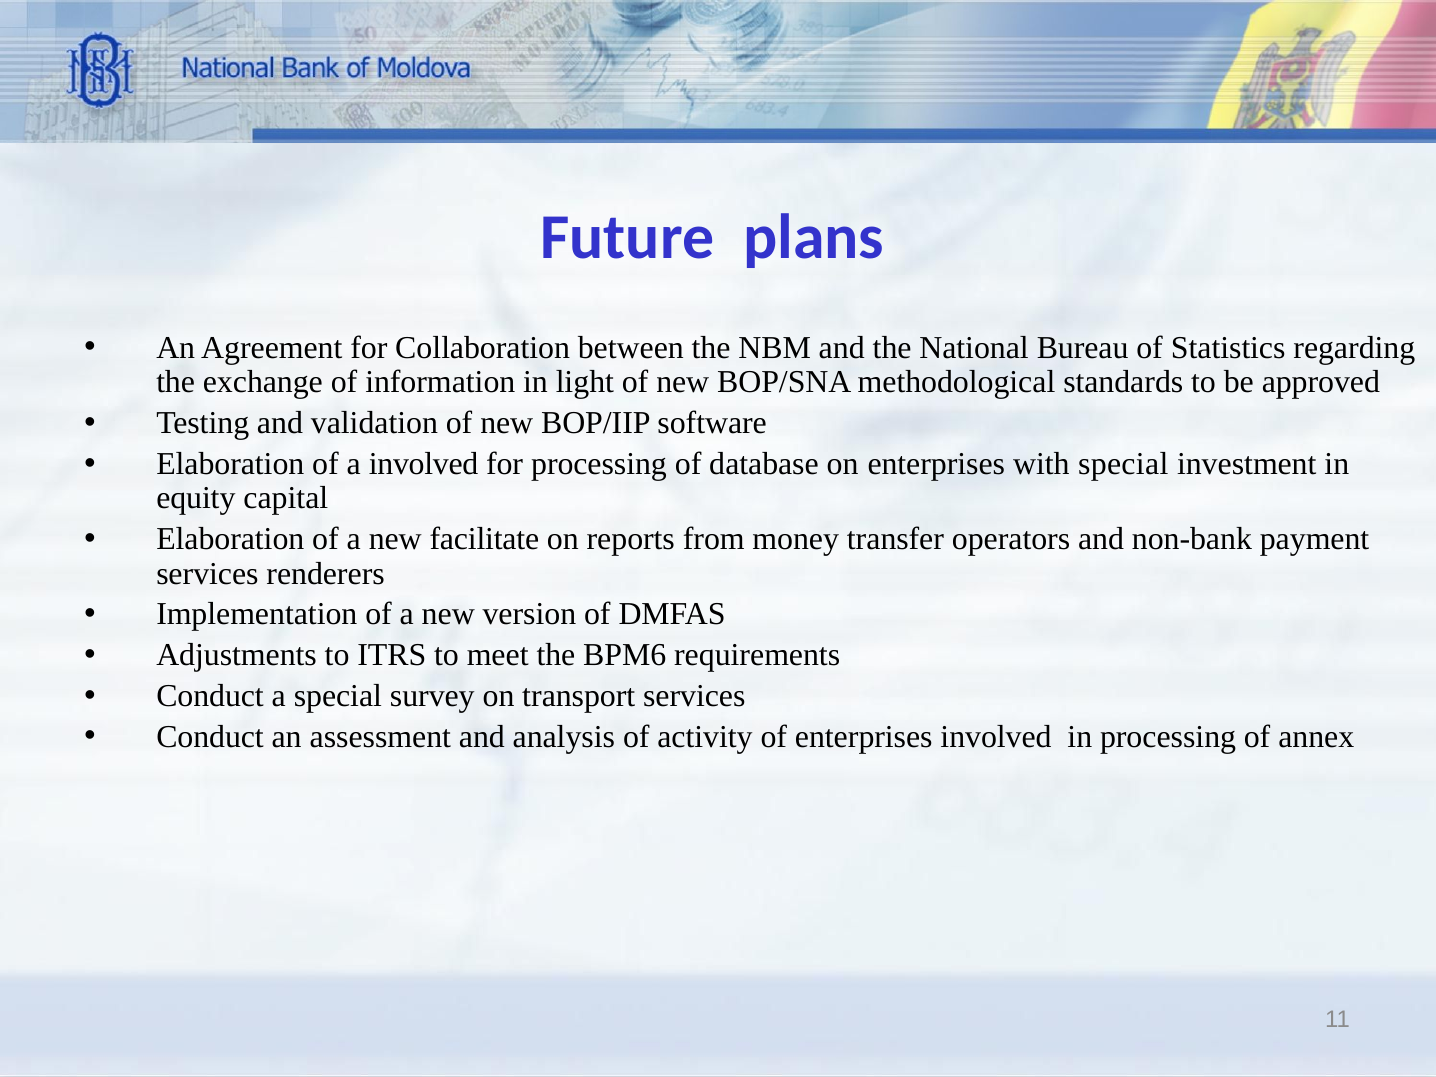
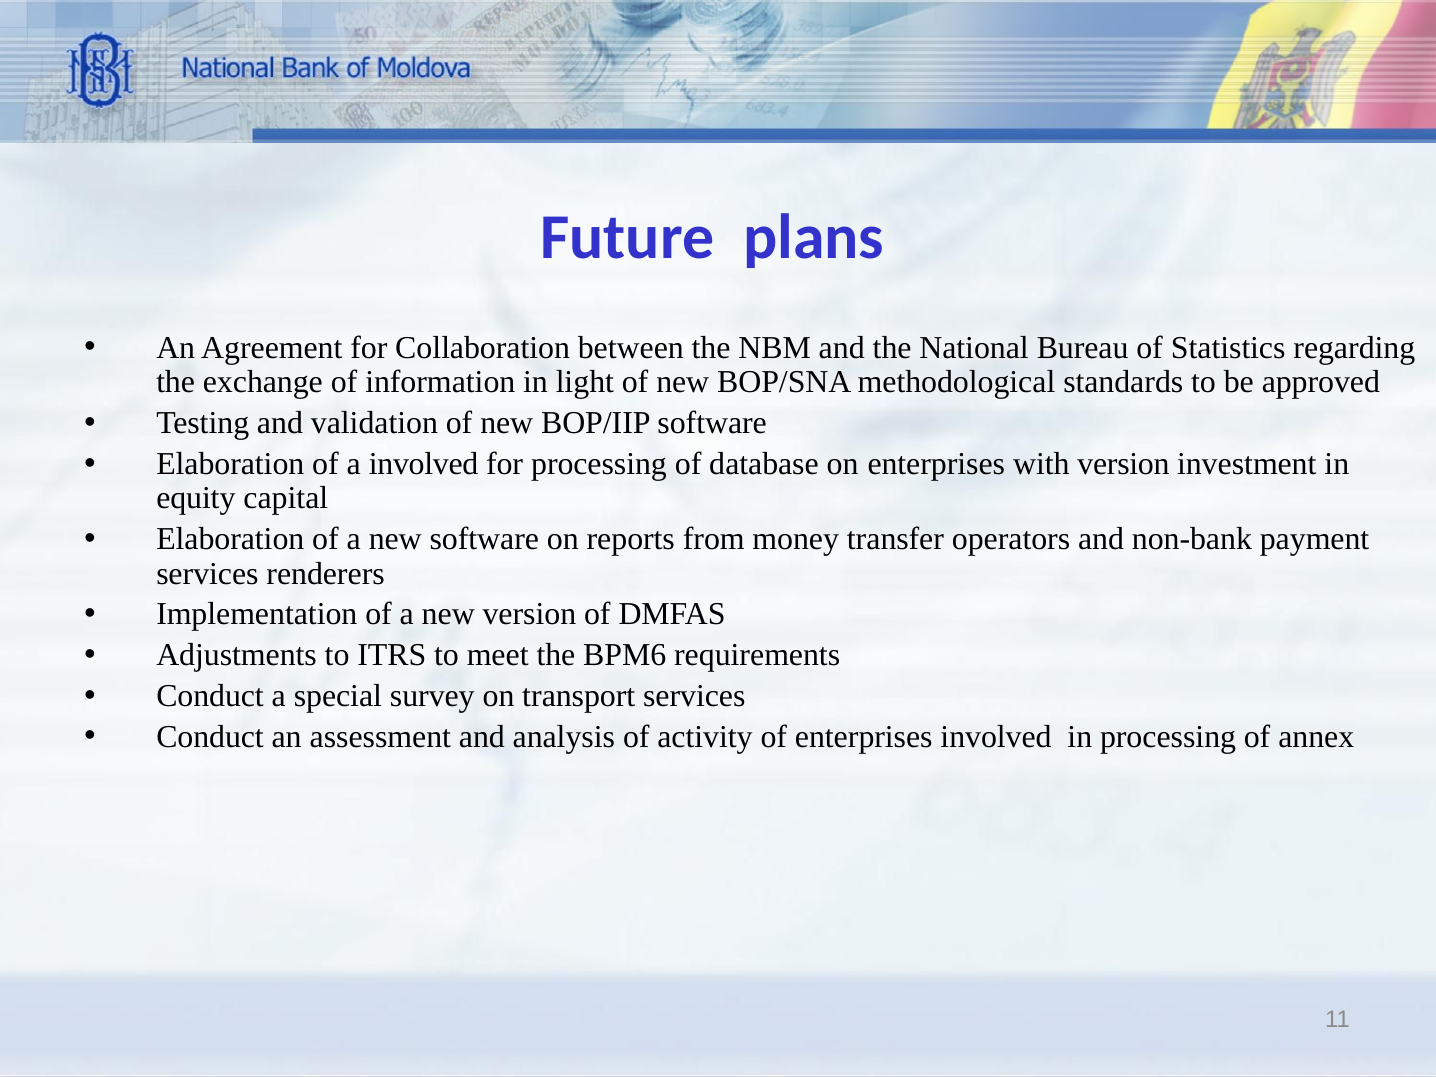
with special: special -> version (1124, 464)
new facilitate: facilitate -> software (484, 539)
